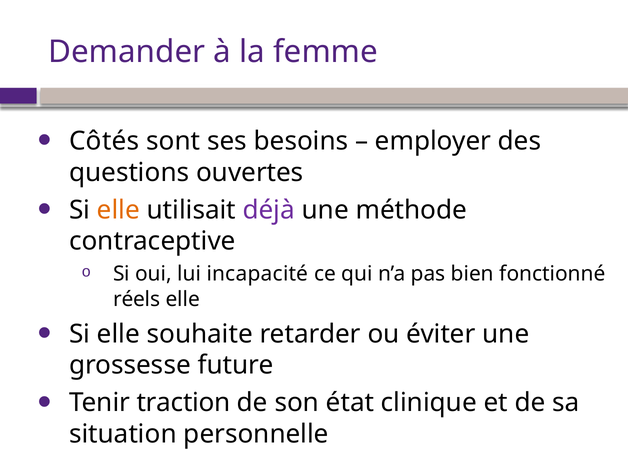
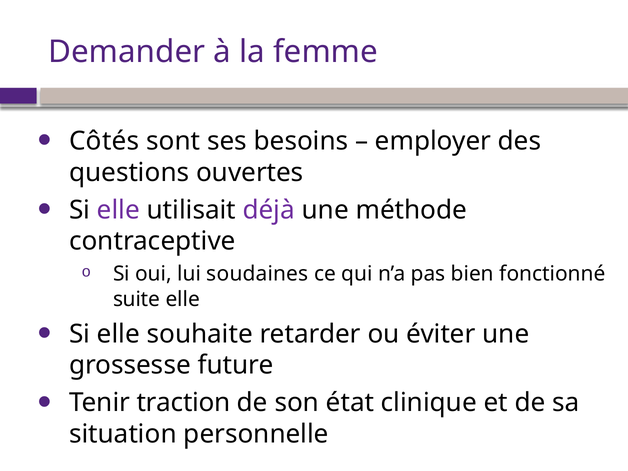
elle colour: orange -> purple (118, 210)
incapacité: incapacité -> soudaines (257, 274)
réels: réels -> suite (137, 299)
